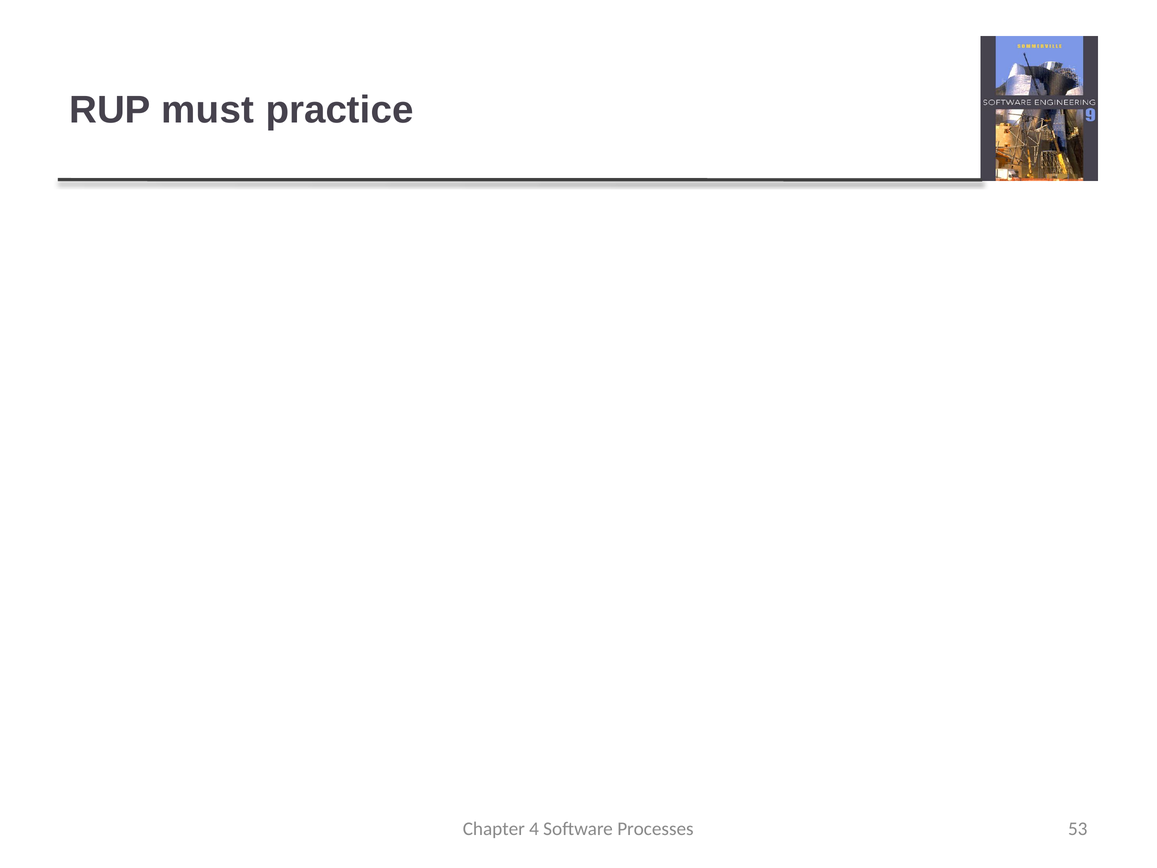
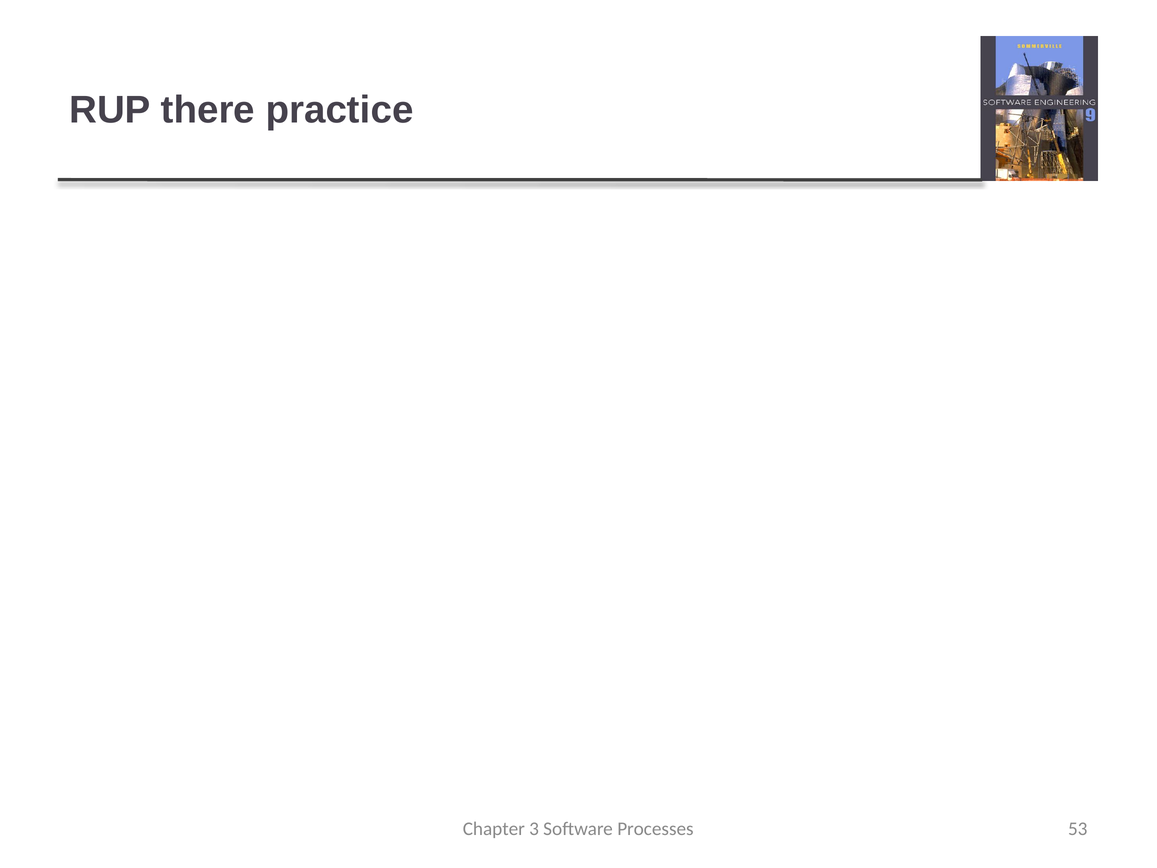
must: must -> there (208, 110)
4: 4 -> 3 (534, 829)
